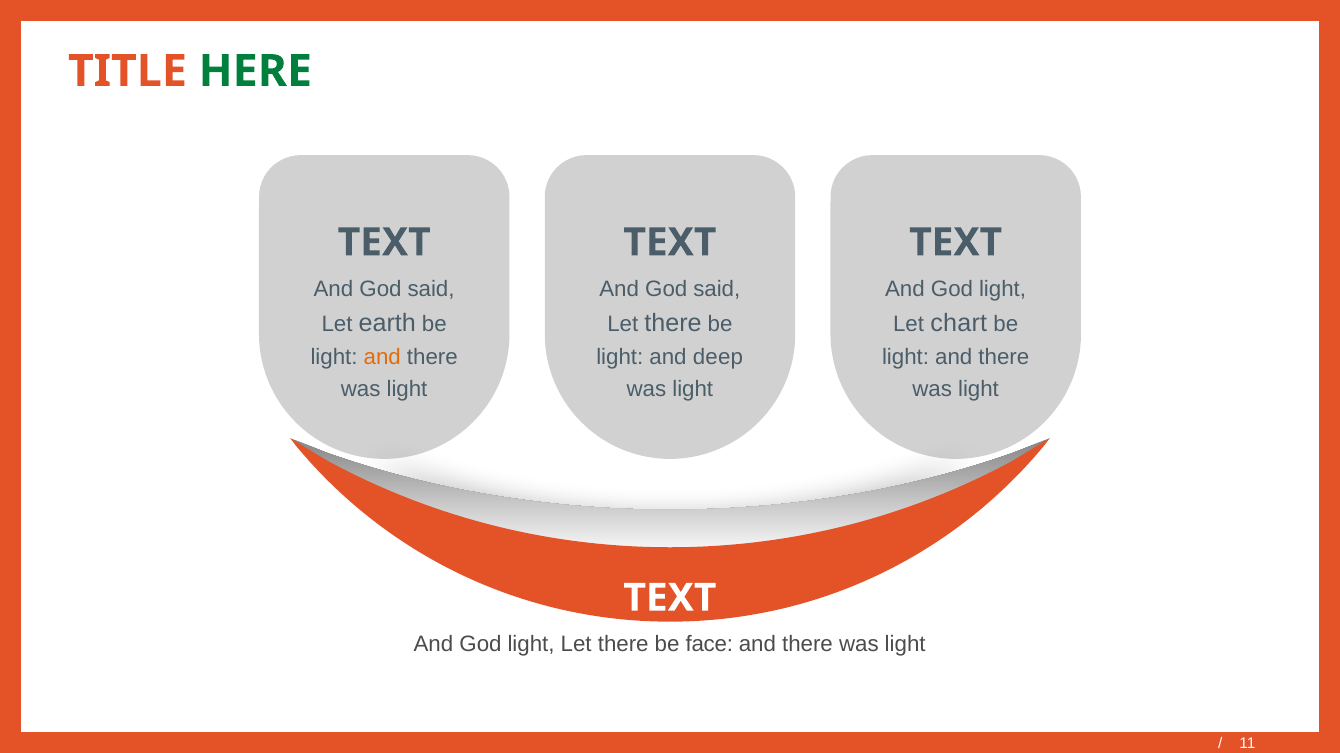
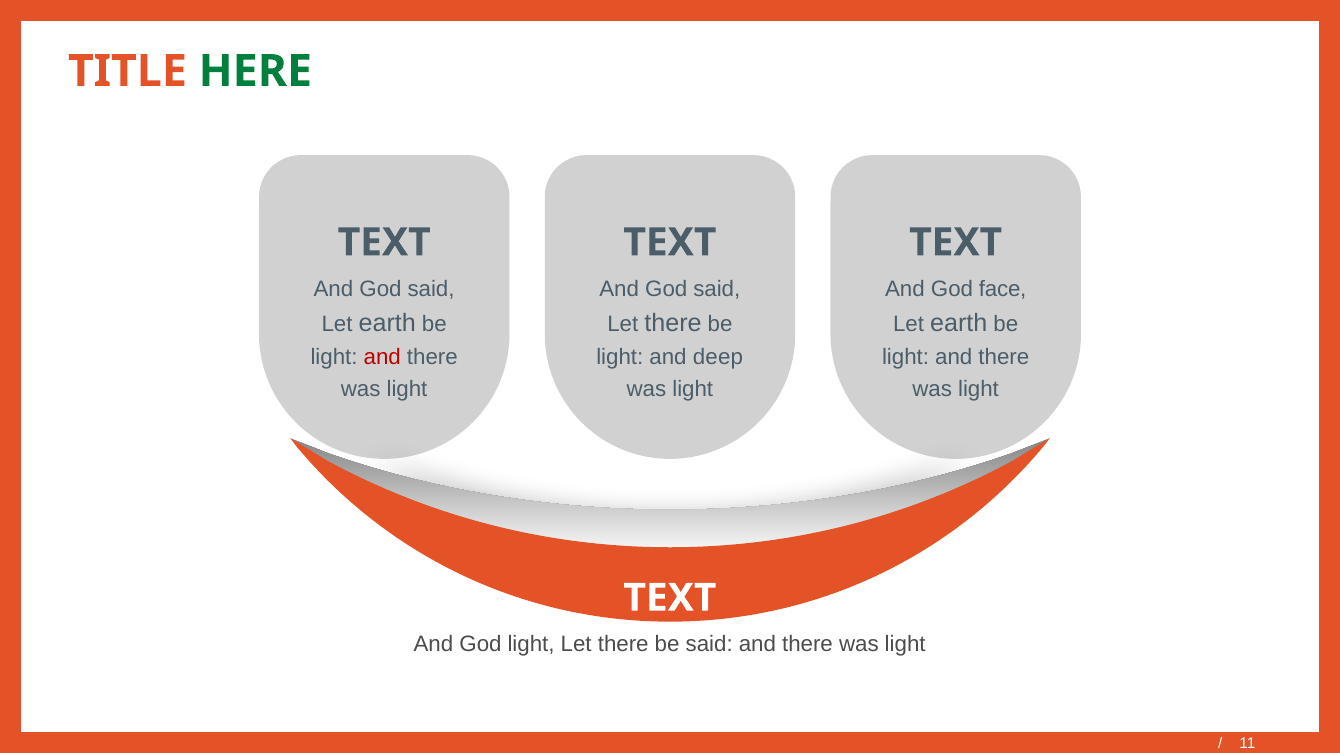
light: light -> face (1003, 289)
chart: chart -> earth (959, 324)
and colour: orange -> red (382, 358)
be face: face -> said (709, 645)
